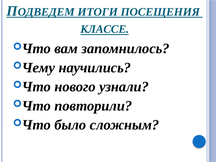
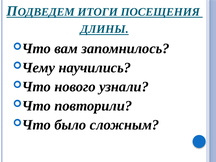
КЛАССЕ: КЛАССЕ -> ДЛИНЫ (105, 29)
